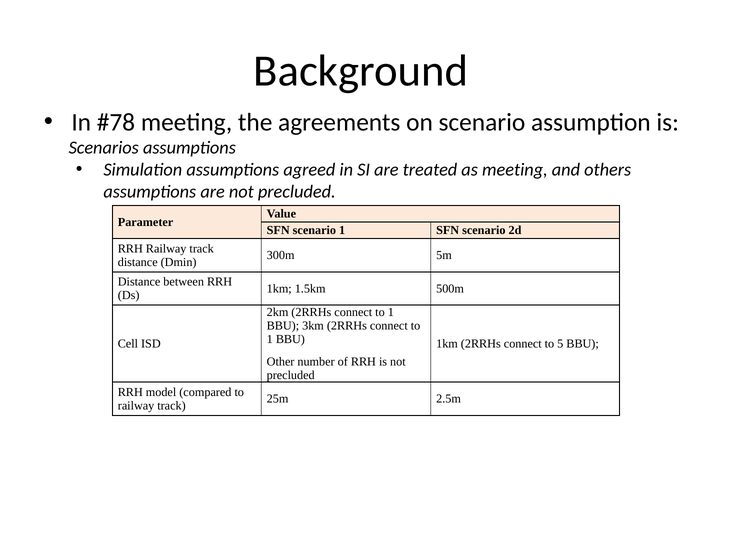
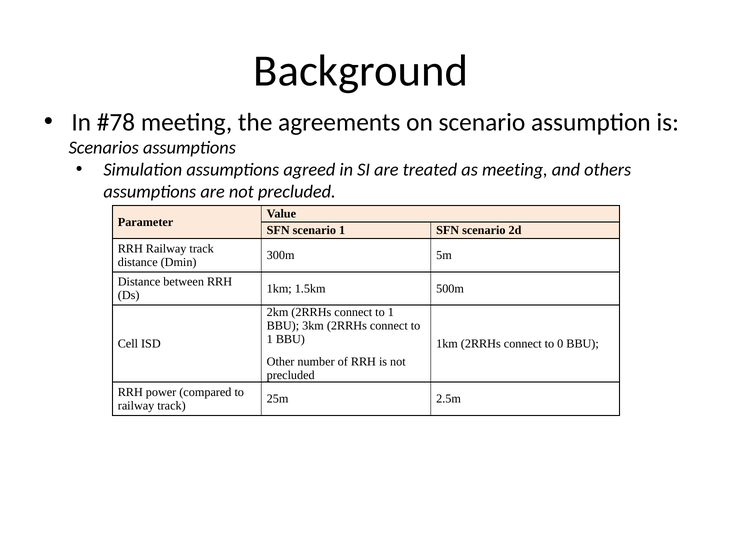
5: 5 -> 0 (560, 344)
model: model -> power (161, 392)
